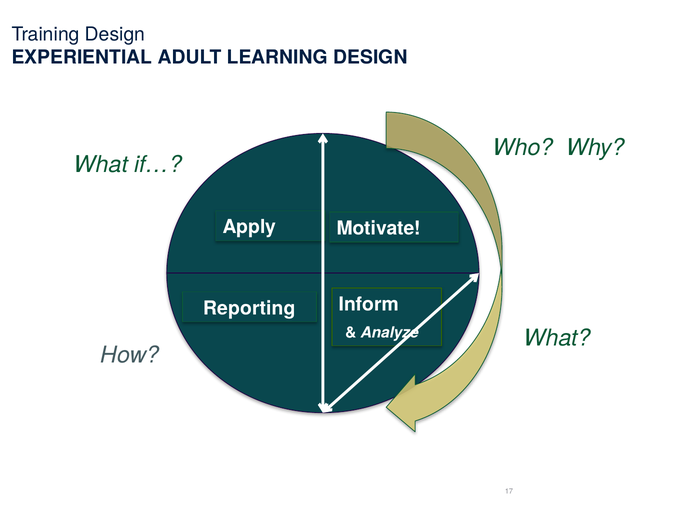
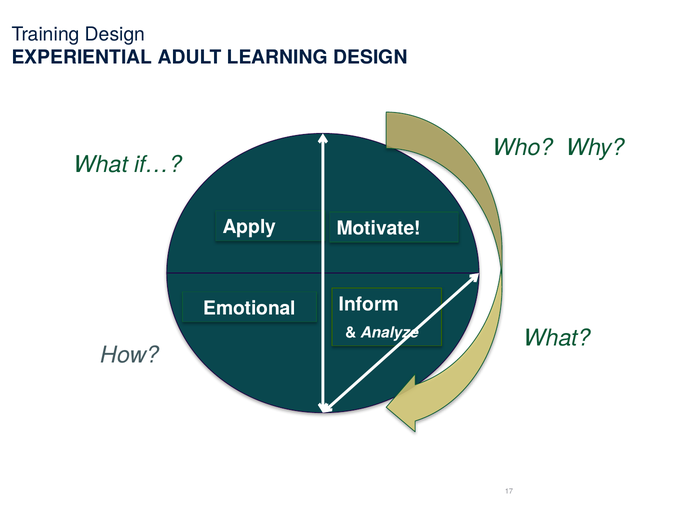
Reporting: Reporting -> Emotional (250, 308)
